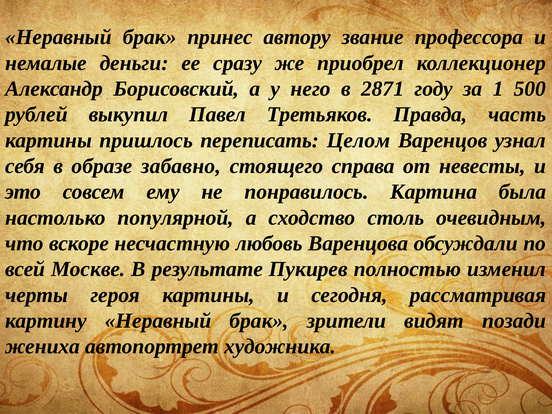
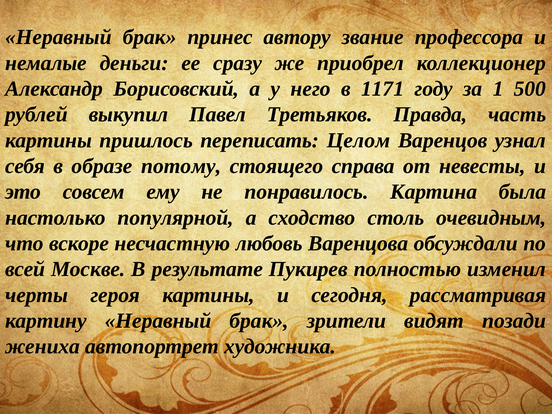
2871: 2871 -> 1171 (383, 89)
забавно: забавно -> потому (181, 166)
